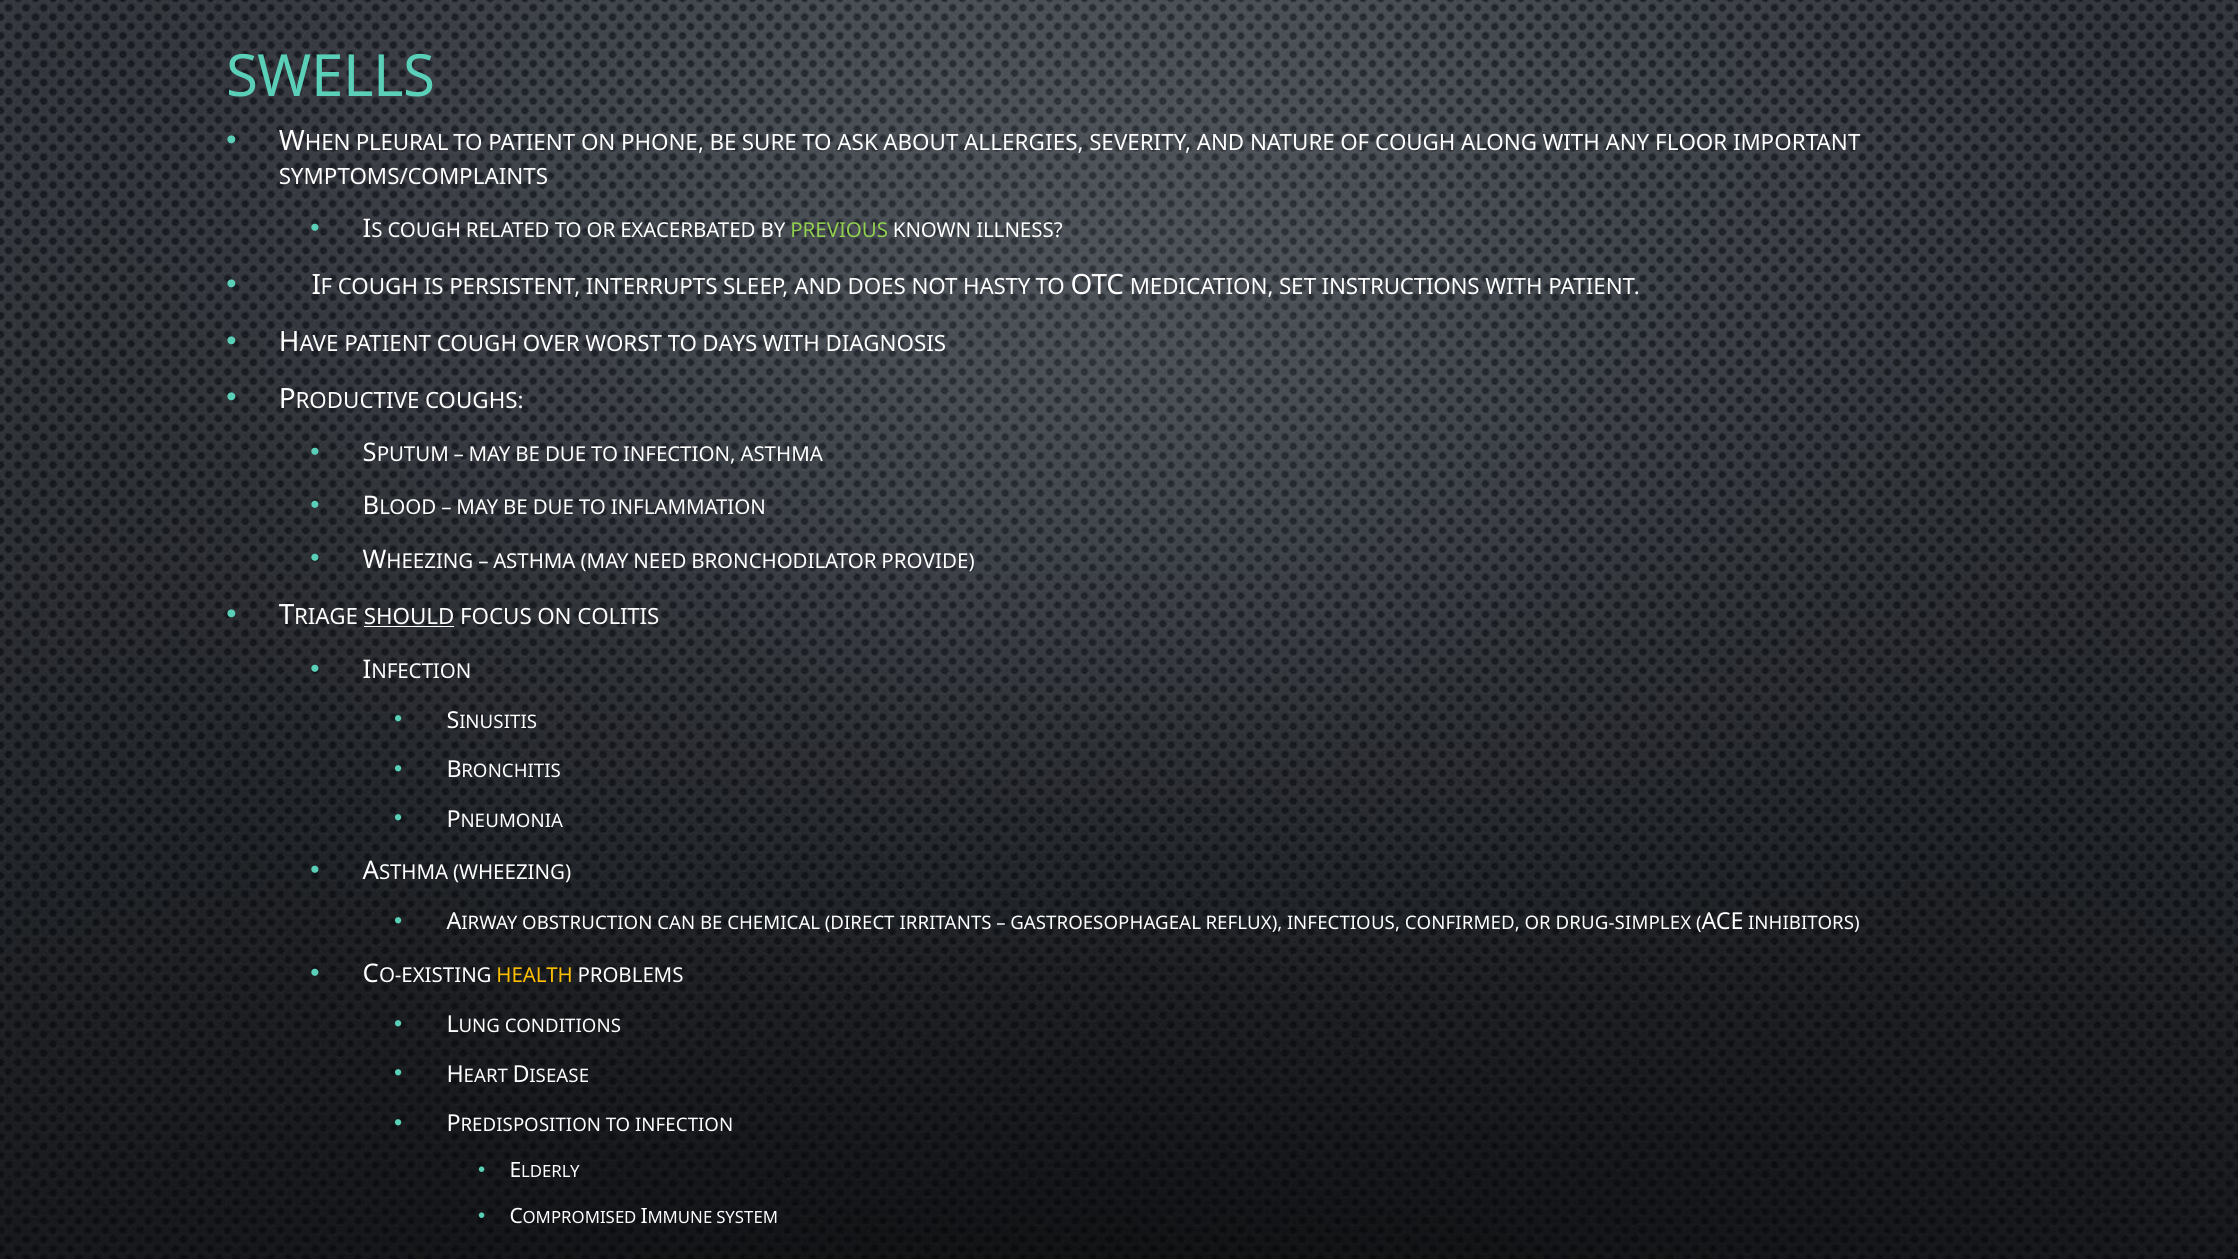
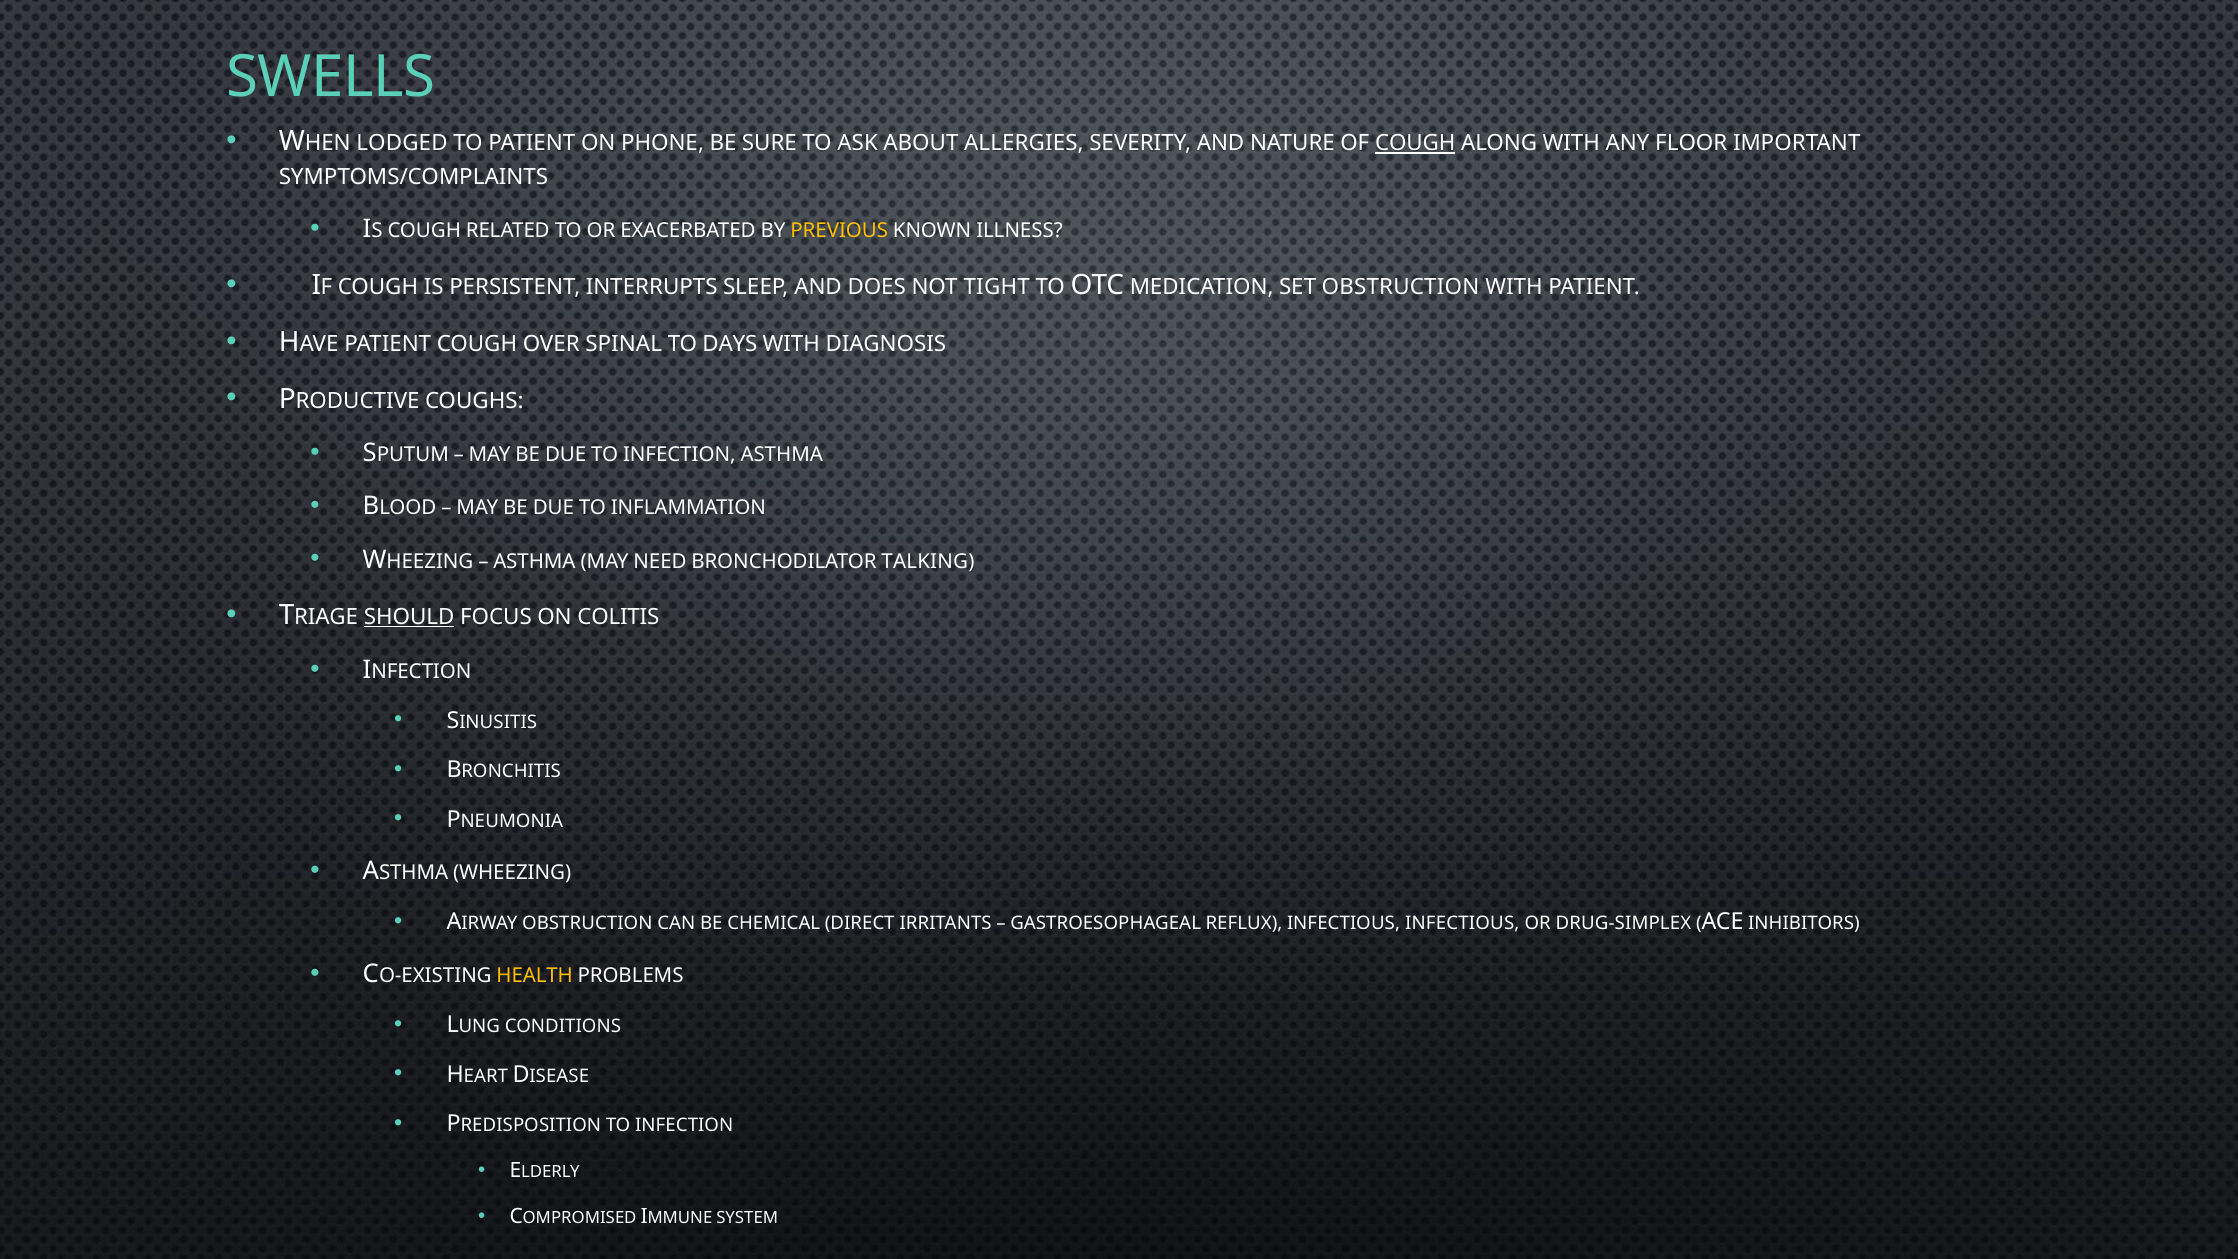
PLEURAL: PLEURAL -> LODGED (402, 143)
COUGH underline: none -> present (1415, 143)
PREVIOUS colour: light green -> yellow (839, 231)
HASTY: HASTY -> TIGHT (997, 287)
SET INSTRUCTIONS: INSTRUCTIONS -> OBSTRUCTION (1401, 287)
WORST: WORST -> SPINAL (624, 344)
PROVIDE: PROVIDE -> TALKING (928, 561)
INFECTIOUS CONFIRMED: CONFIRMED -> INFECTIOUS (1462, 924)
